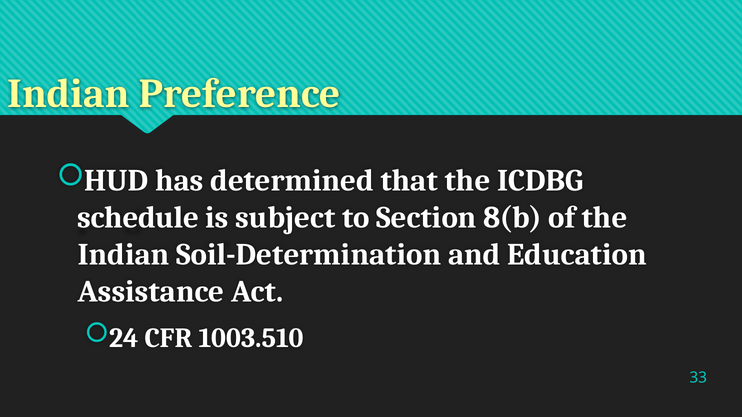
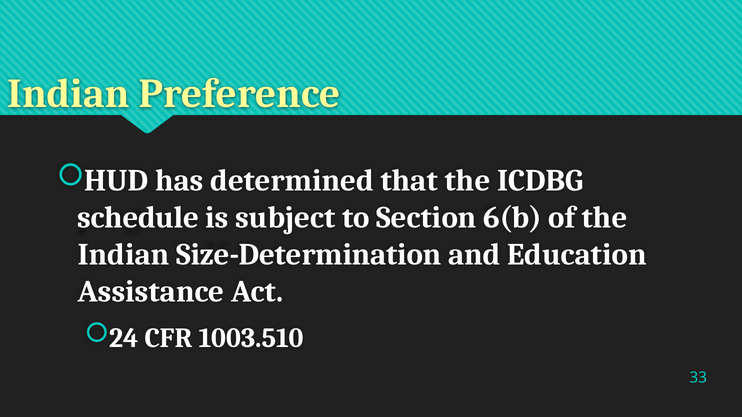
8(b: 8(b -> 6(b (513, 218)
Soil-Determination: Soil-Determination -> Size-Determination (309, 255)
